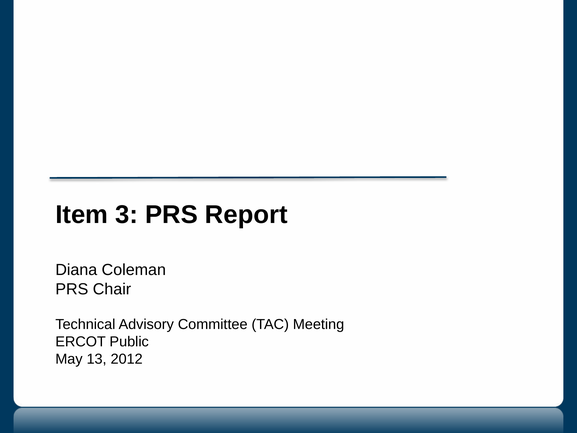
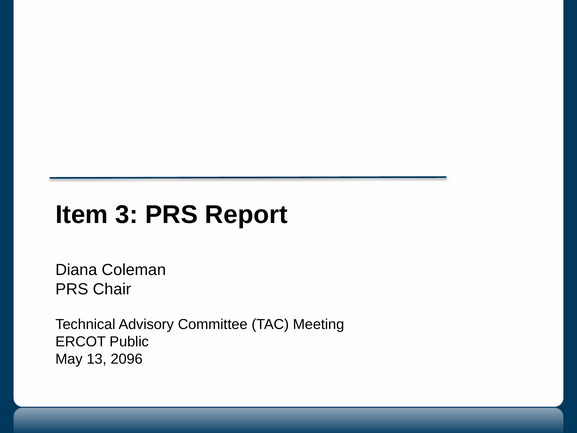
2012: 2012 -> 2096 (127, 359)
